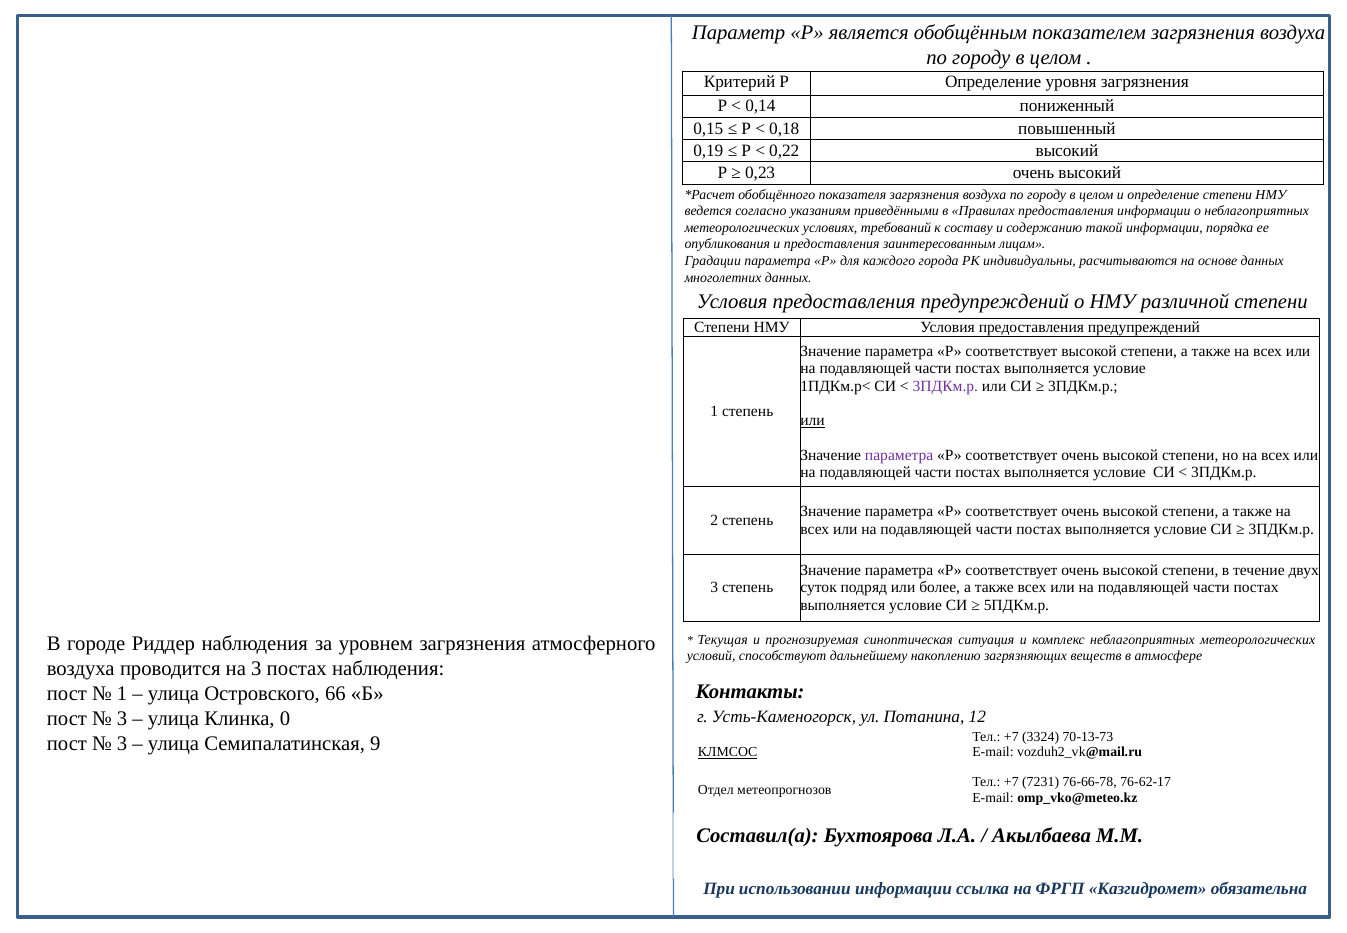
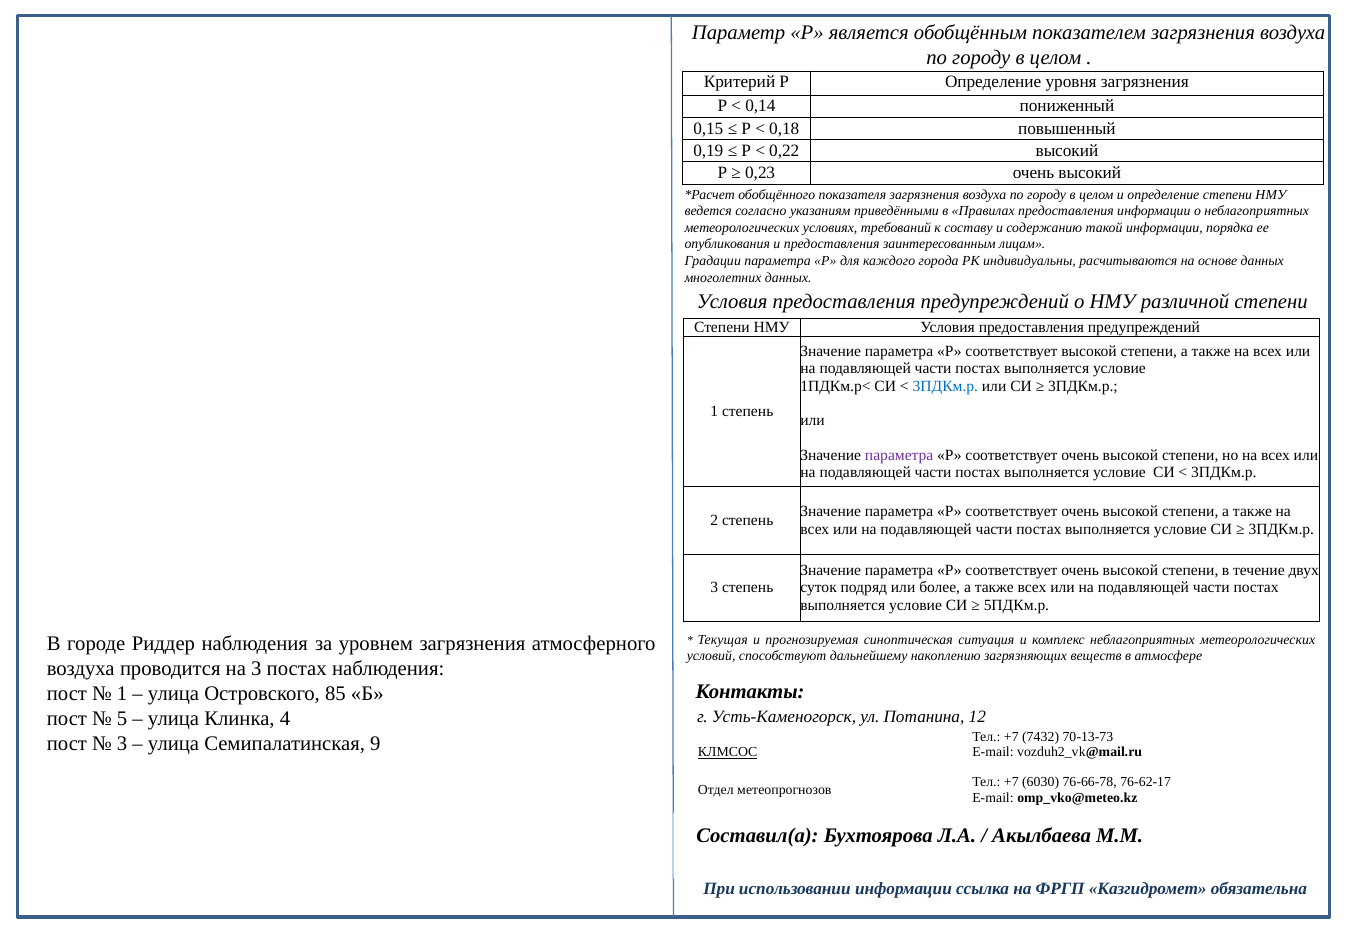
3ПДКм.р colour: purple -> blue (945, 386)
или underline: present -> none (813, 420)
66: 66 -> 85 (335, 693)
3: 3 -> 5 (122, 718)
0: 0 -> 4 (285, 718)
3324: 3324 -> 7432 (1041, 736)
7231: 7231 -> 6030 (1041, 782)
